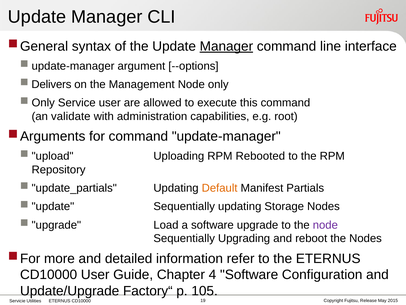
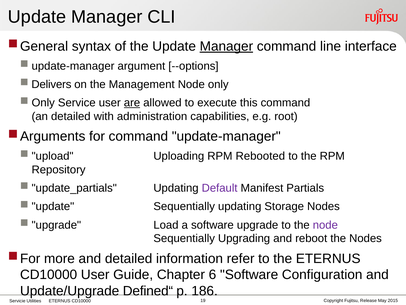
are underline: none -> present (132, 103)
an validate: validate -> detailed (71, 116)
Default colour: orange -> purple (220, 188)
4: 4 -> 6 (213, 274)
Factory“: Factory“ -> Defined“ (148, 291)
105: 105 -> 186 (205, 291)
